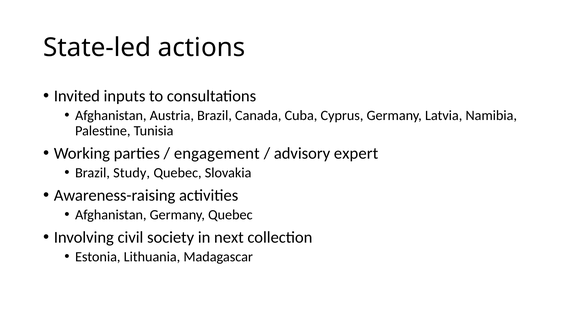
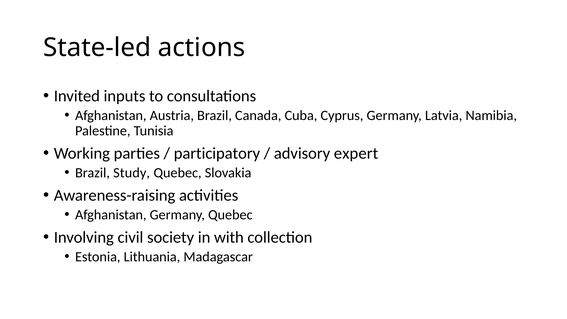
engagement: engagement -> participatory (217, 153)
next: next -> with (229, 237)
